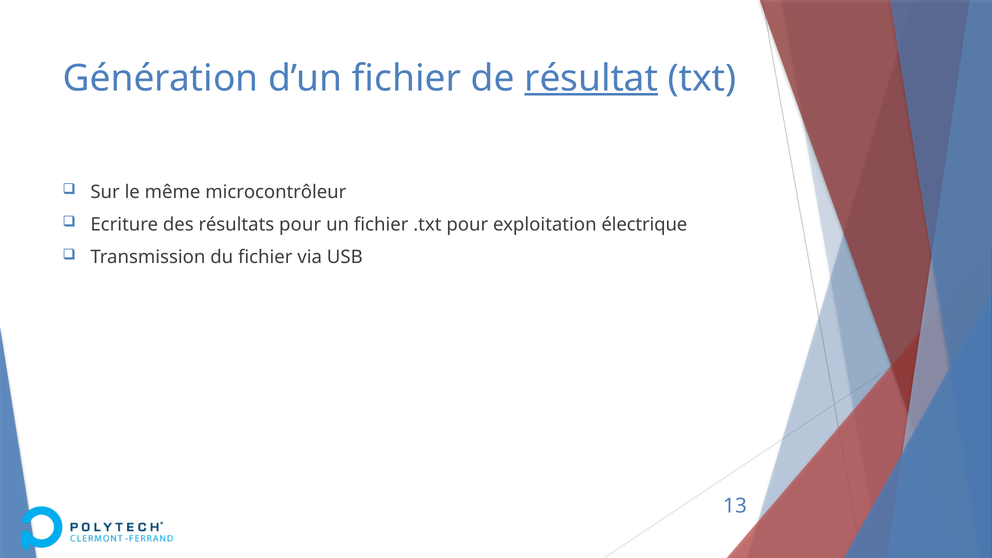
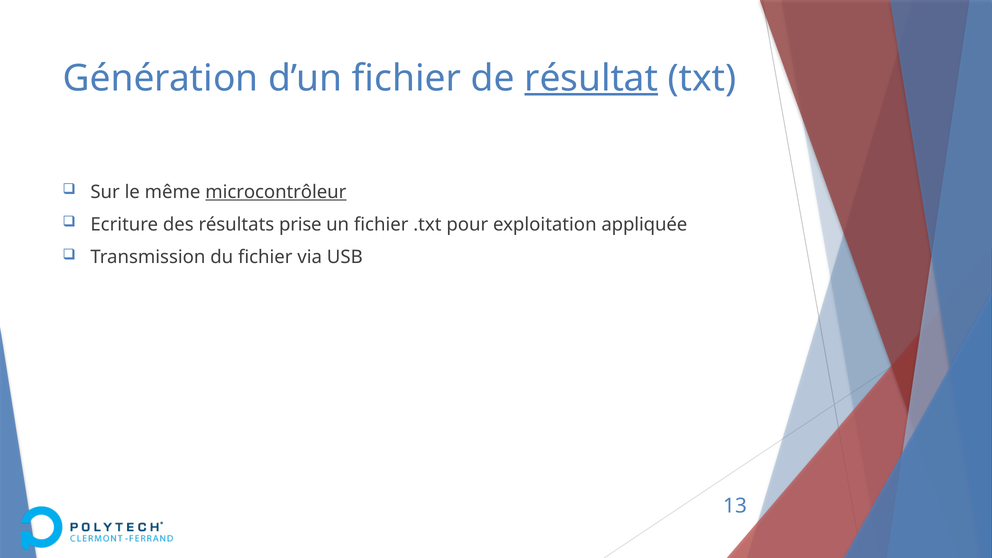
microcontrôleur underline: none -> present (276, 192)
résultats pour: pour -> prise (300, 225)
électrique: électrique -> appliquée (644, 225)
